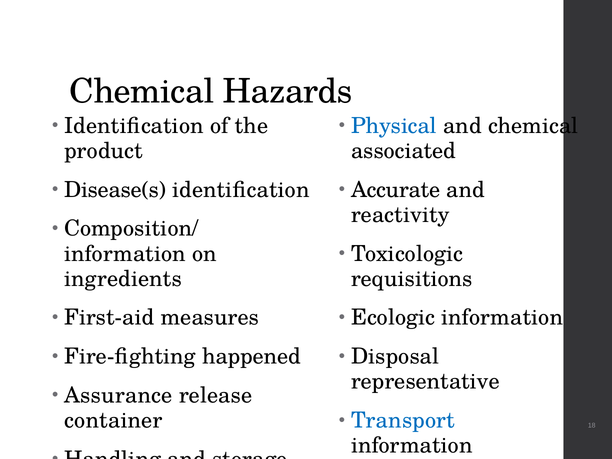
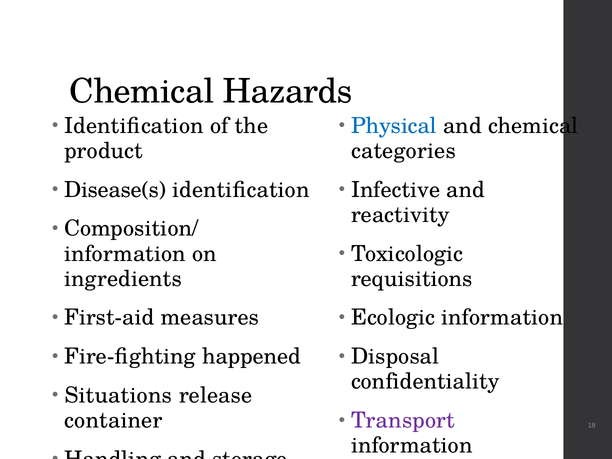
associated: associated -> categories (403, 151)
Accurate: Accurate -> Infective (396, 190)
representative: representative -> confidentiality (425, 382)
Assurance: Assurance -> Situations (118, 395)
Transport colour: blue -> purple (403, 420)
